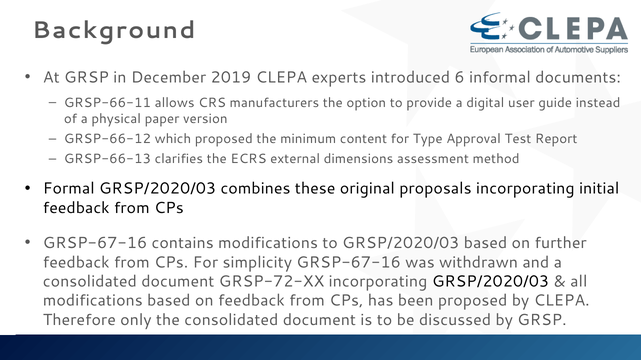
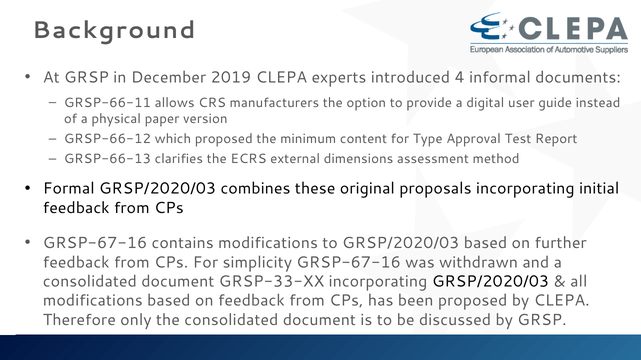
6: 6 -> 4 (460, 78)
GRSP-72-XX: GRSP-72-XX -> GRSP-33-XX (272, 282)
